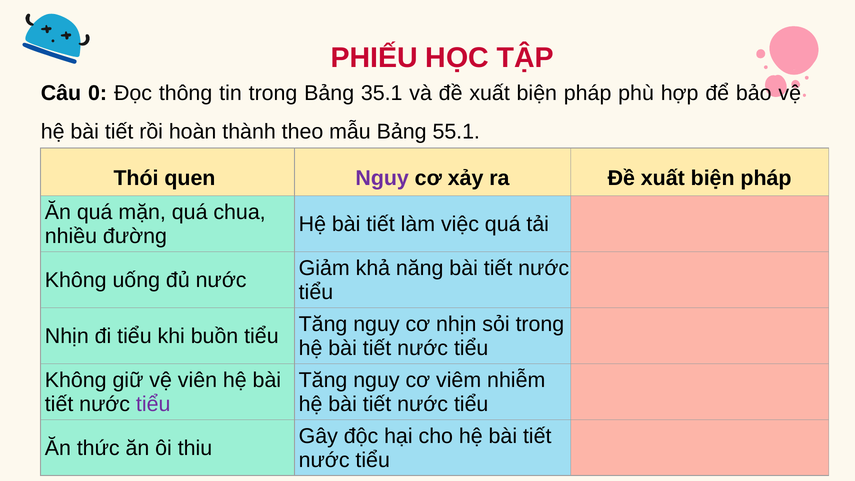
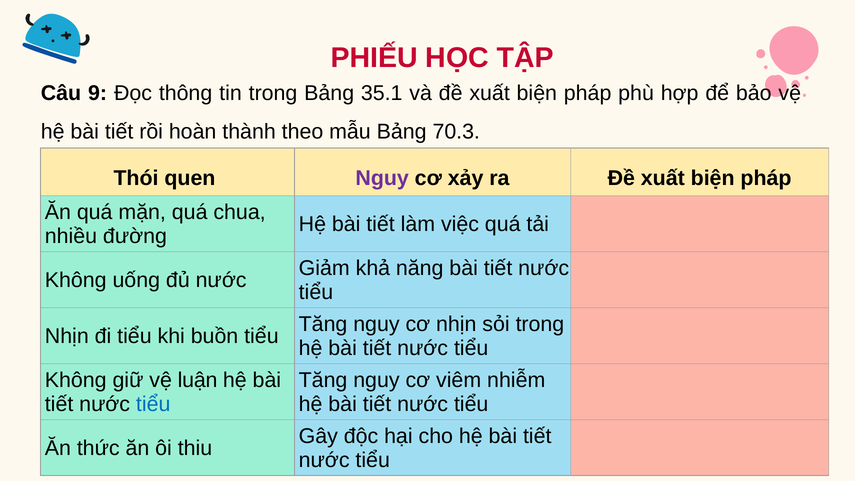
0: 0 -> 9 (98, 93)
55.1: 55.1 -> 70.3 (456, 132)
viên: viên -> luận (198, 380)
tiểu colour: purple -> blue (153, 404)
